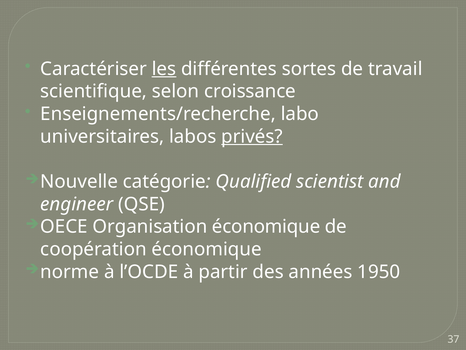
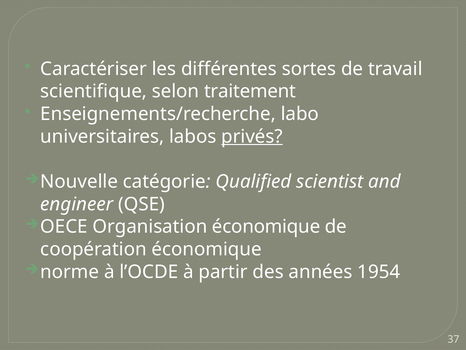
les underline: present -> none (164, 69)
croissance: croissance -> traitement (250, 91)
1950: 1950 -> 1954 (379, 271)
